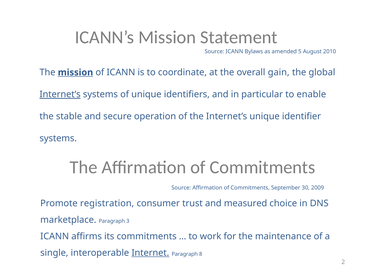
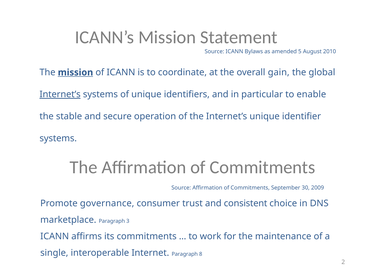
registration: registration -> governance (107, 204)
measured: measured -> consistent (246, 204)
Internet underline: present -> none (150, 253)
